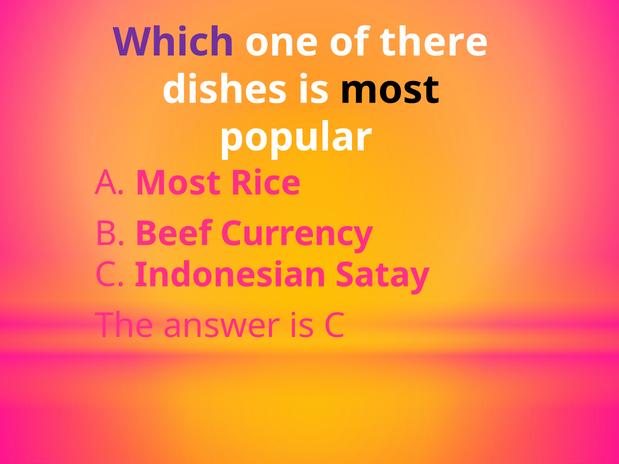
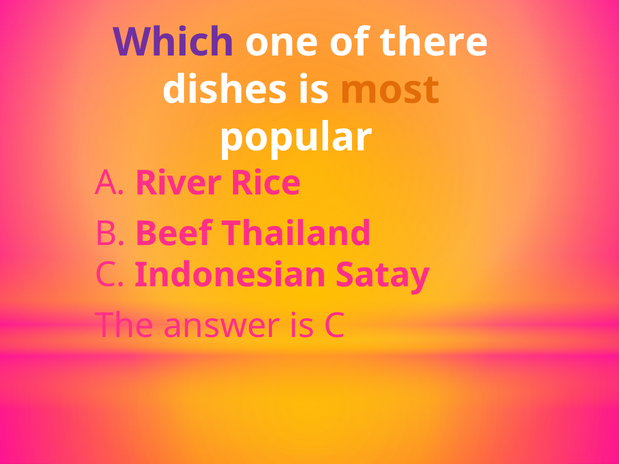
most colour: black -> orange (390, 90)
A Most: Most -> River (178, 183)
Currency: Currency -> Thailand (296, 234)
